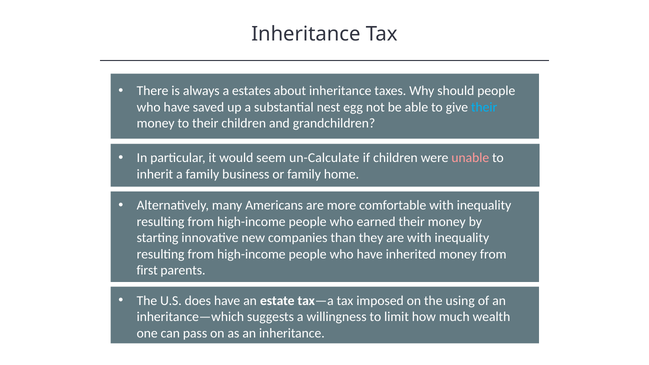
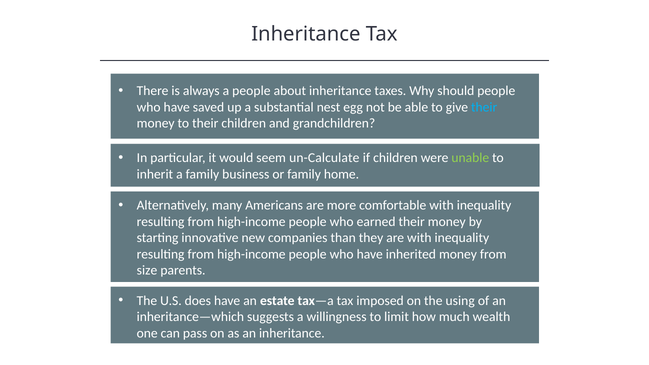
a estates: estates -> people (251, 91)
unable colour: pink -> light green (470, 158)
first: first -> size (147, 270)
